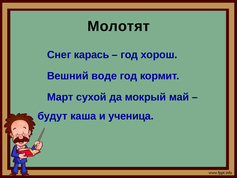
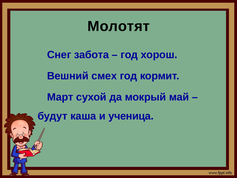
карась: карась -> забота (92, 55)
воде: воде -> смех (104, 76)
